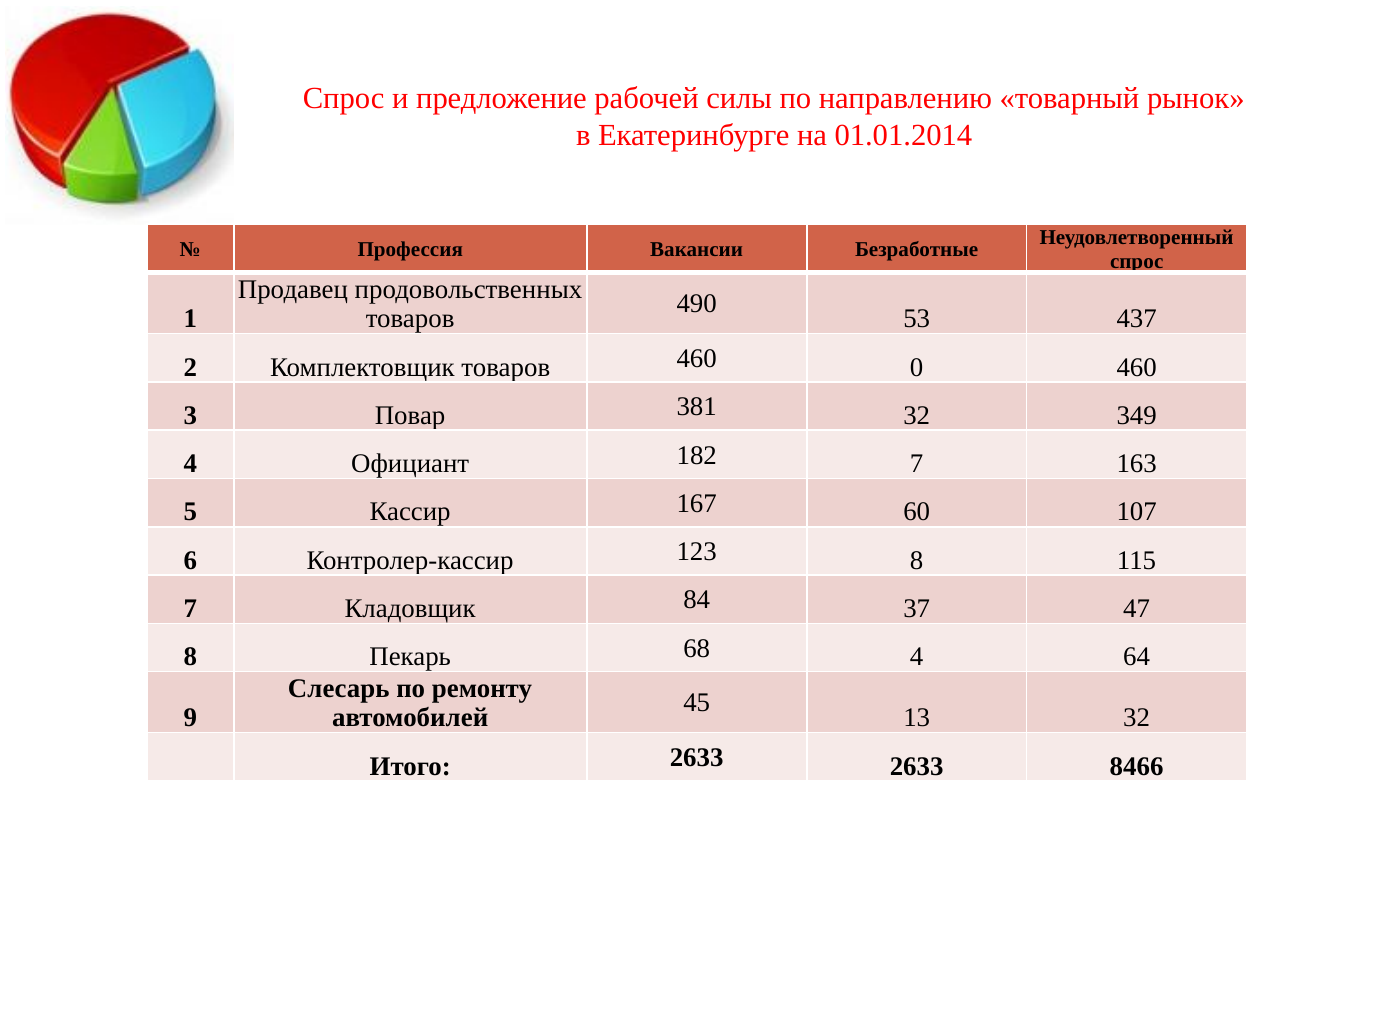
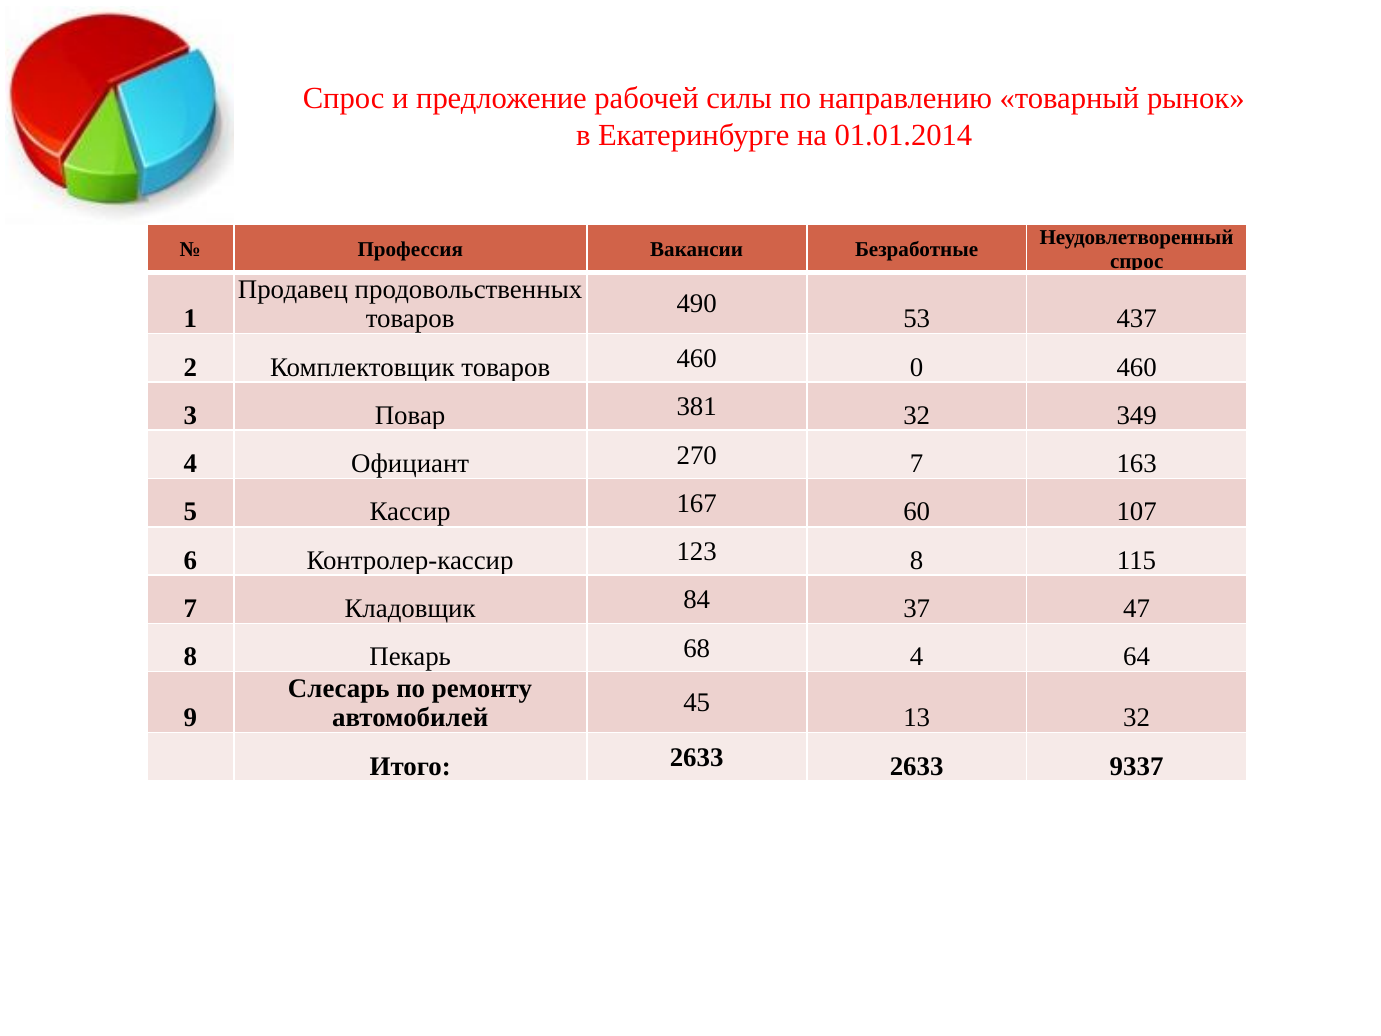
182: 182 -> 270 (697, 455)
8466: 8466 -> 9337 (1137, 766)
